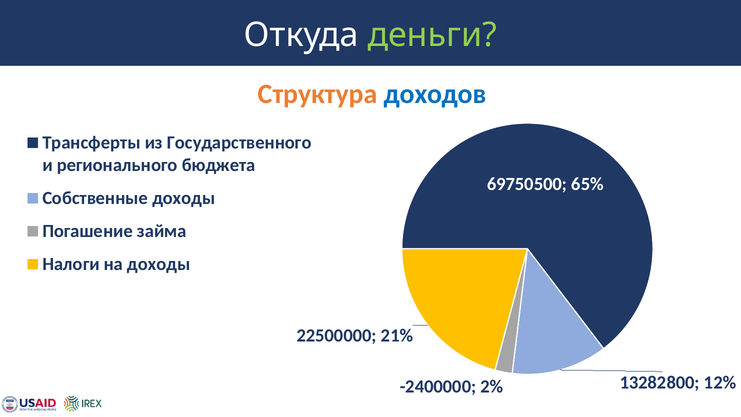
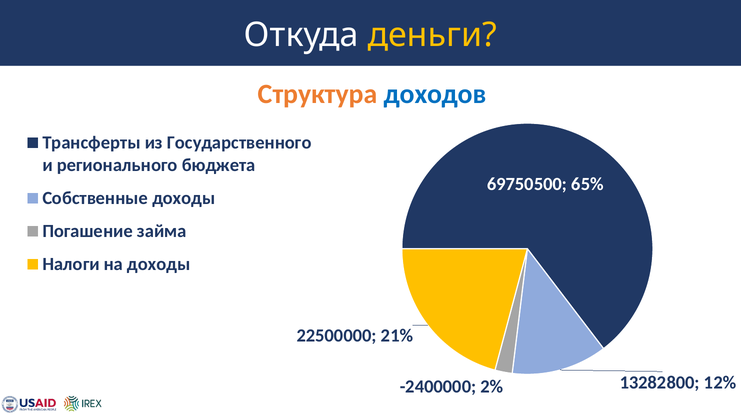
деньги colour: light green -> yellow (432, 35)
